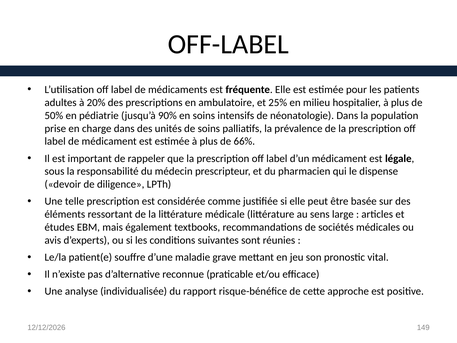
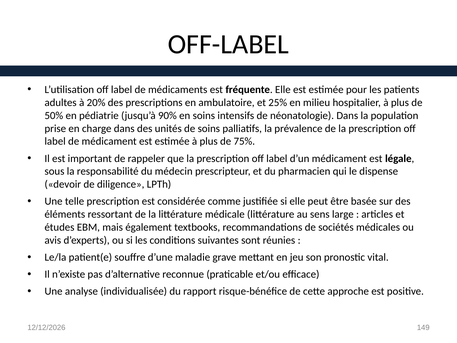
66%: 66% -> 75% (244, 141)
